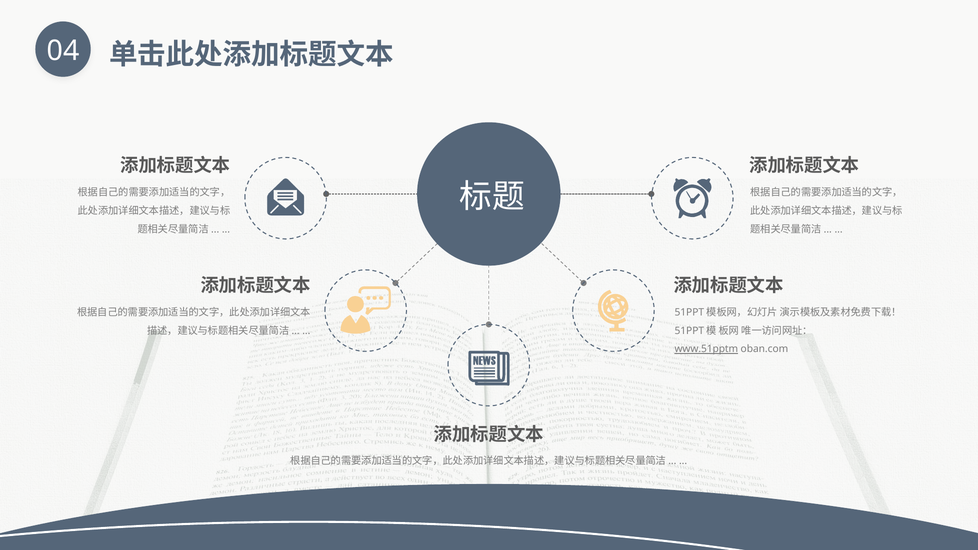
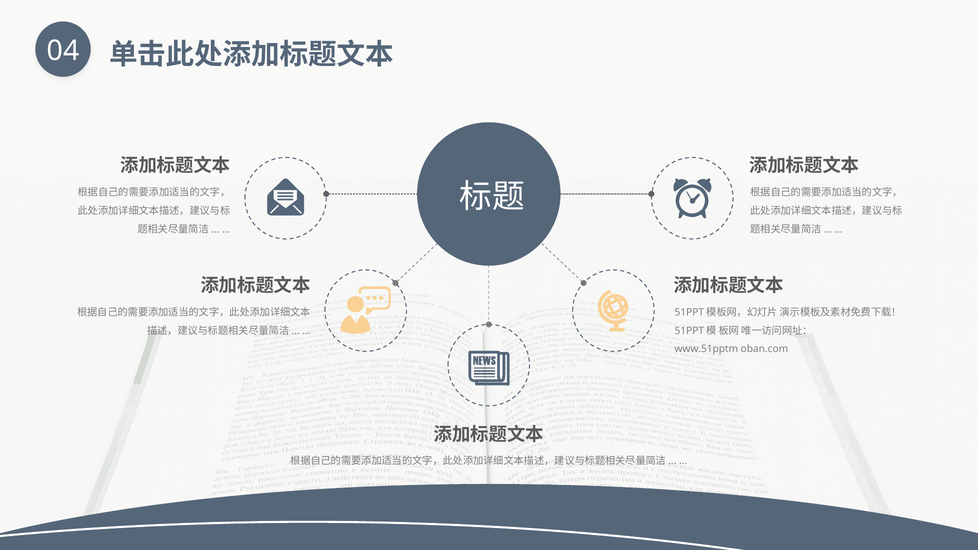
www.51pptm underline: present -> none (706, 349)
